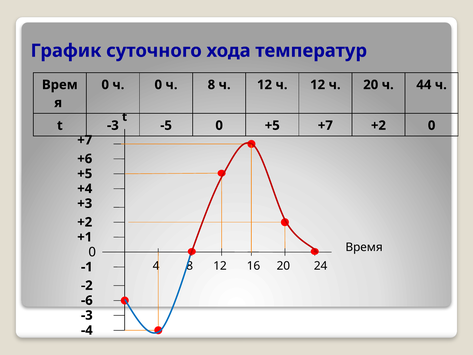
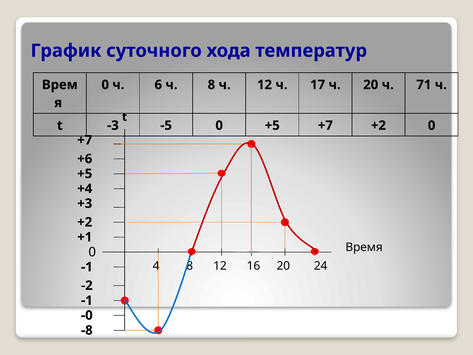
ч 0: 0 -> 6 (158, 85)
12 ч 12: 12 -> 17 (318, 85)
44: 44 -> 71 (424, 85)
-6: -6 -> -1 (87, 300)
-3: -3 -> -0 (87, 315)
-4: -4 -> -8 (87, 330)
